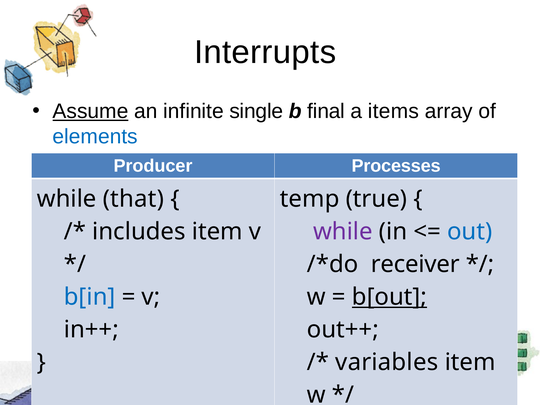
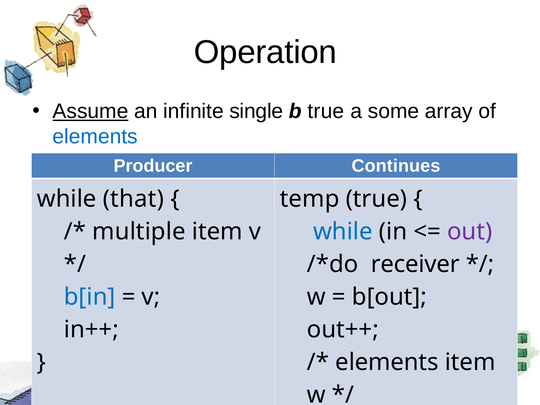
Interrupts: Interrupts -> Operation (265, 52)
b final: final -> true (326, 111)
items: items -> some (394, 111)
Processes: Processes -> Continues (396, 166)
includes: includes -> multiple (139, 232)
while colour: purple -> blue (343, 232)
out colour: blue -> purple (470, 232)
b[out underline: present -> none (389, 297)
variables: variables -> elements (387, 362)
